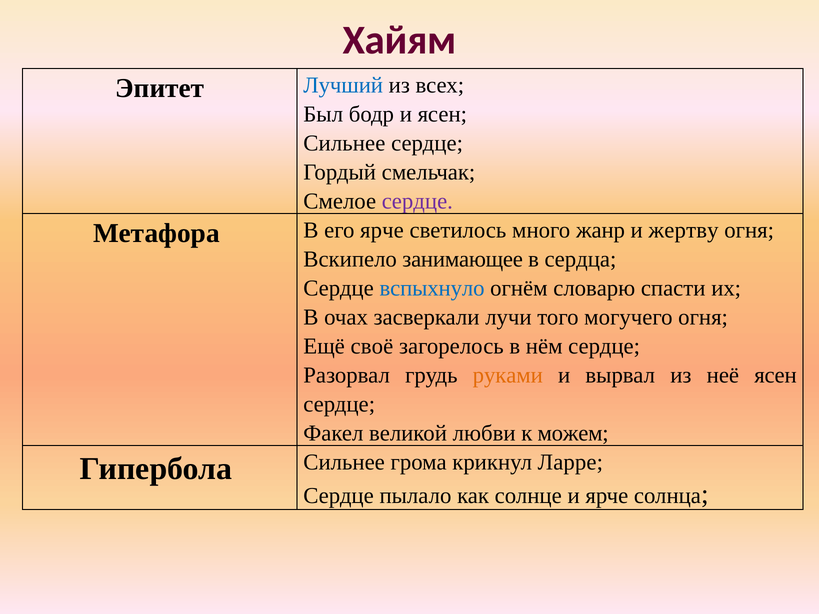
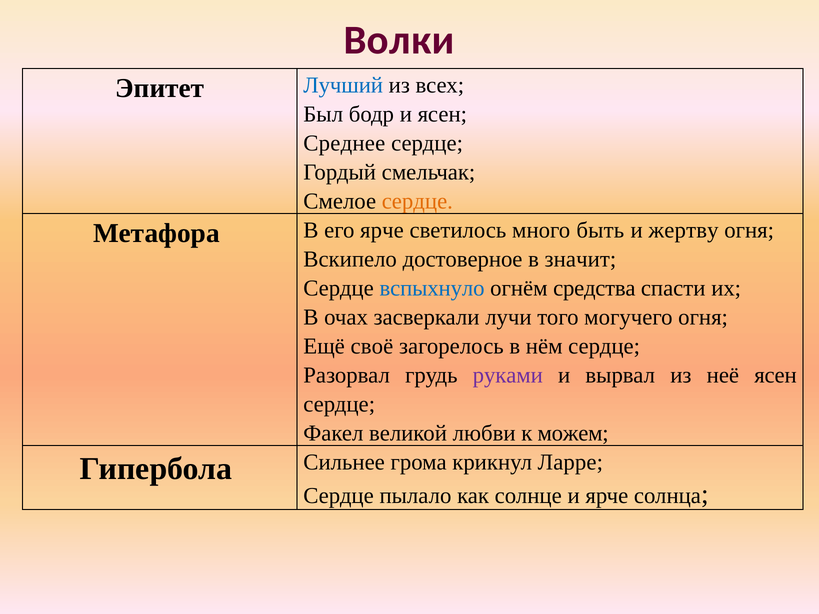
Хайям: Хайям -> Волки (399, 40)
Сильнее: Сильнее -> Среднее (344, 143)
сердце colour: purple -> orange (417, 201)
жанр: жанр -> быть (600, 230)
занимающее: занимающее -> достоверное (463, 259)
сердца: сердца -> значит (580, 259)
словарю: словарю -> средства (594, 288)
руками colour: orange -> purple (508, 375)
